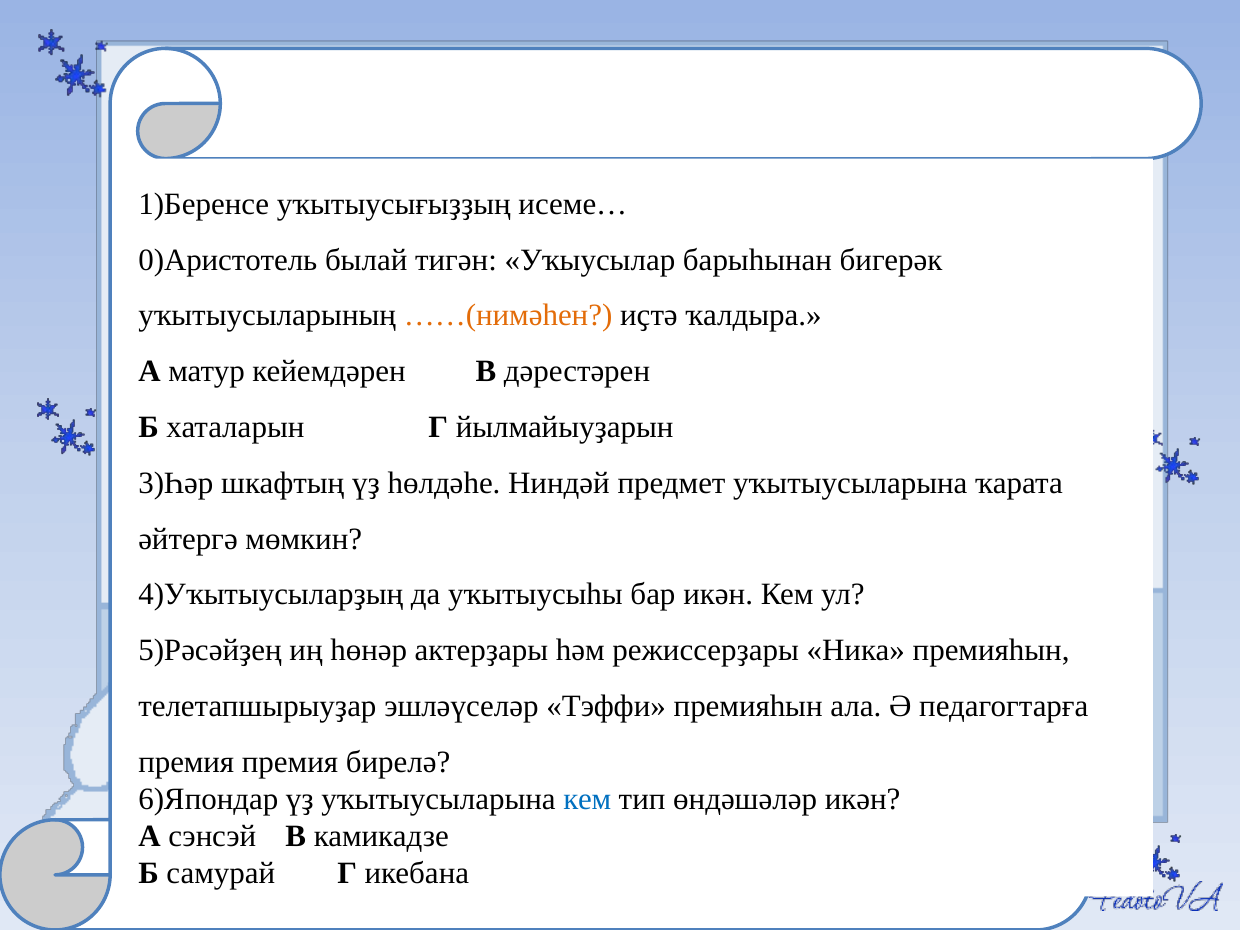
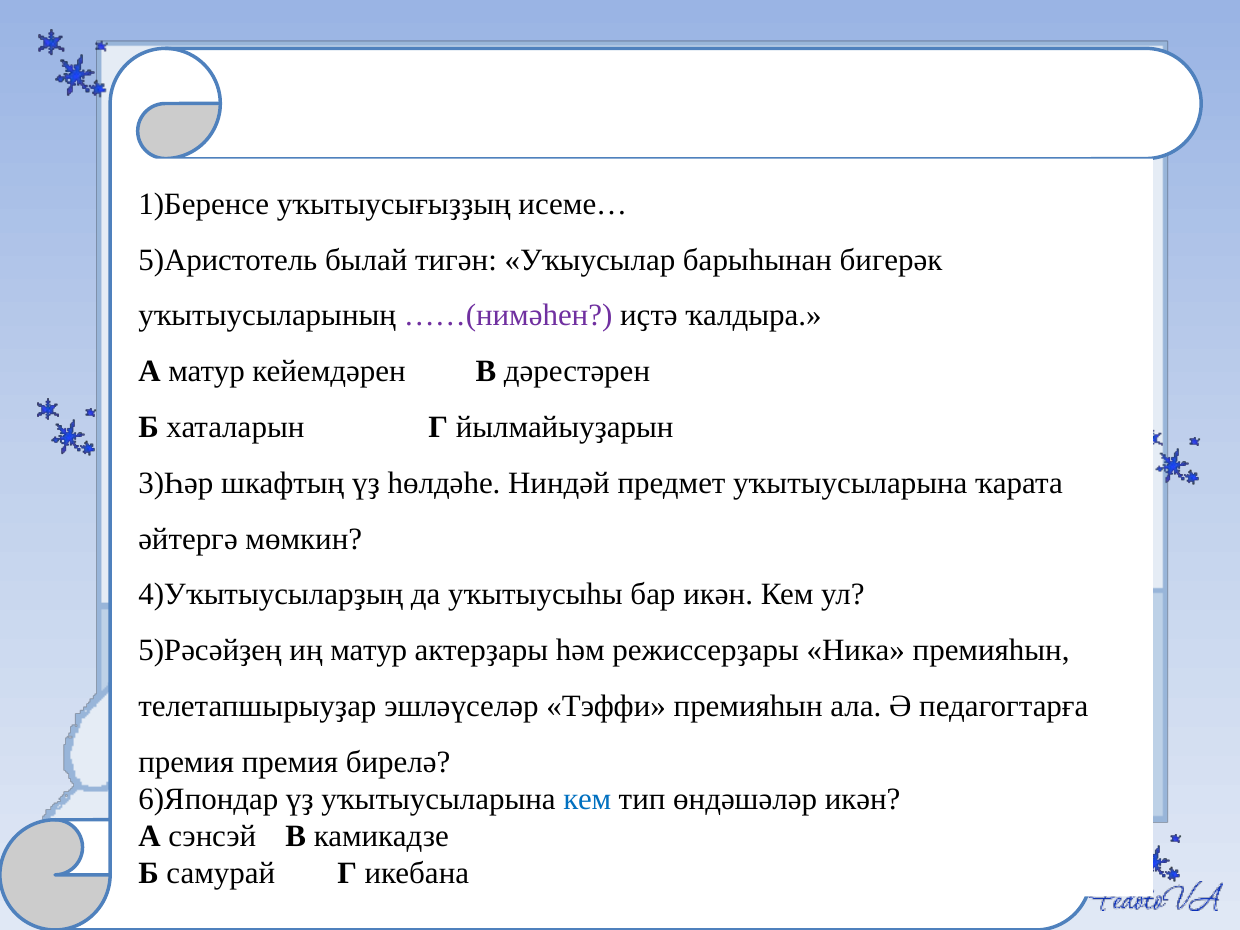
0)Аристотель: 0)Аристотель -> 5)Аристотель (228, 260)
……(нимәһен colour: orange -> purple (508, 316)
иң һөнәр: һөнәр -> матур (369, 650)
